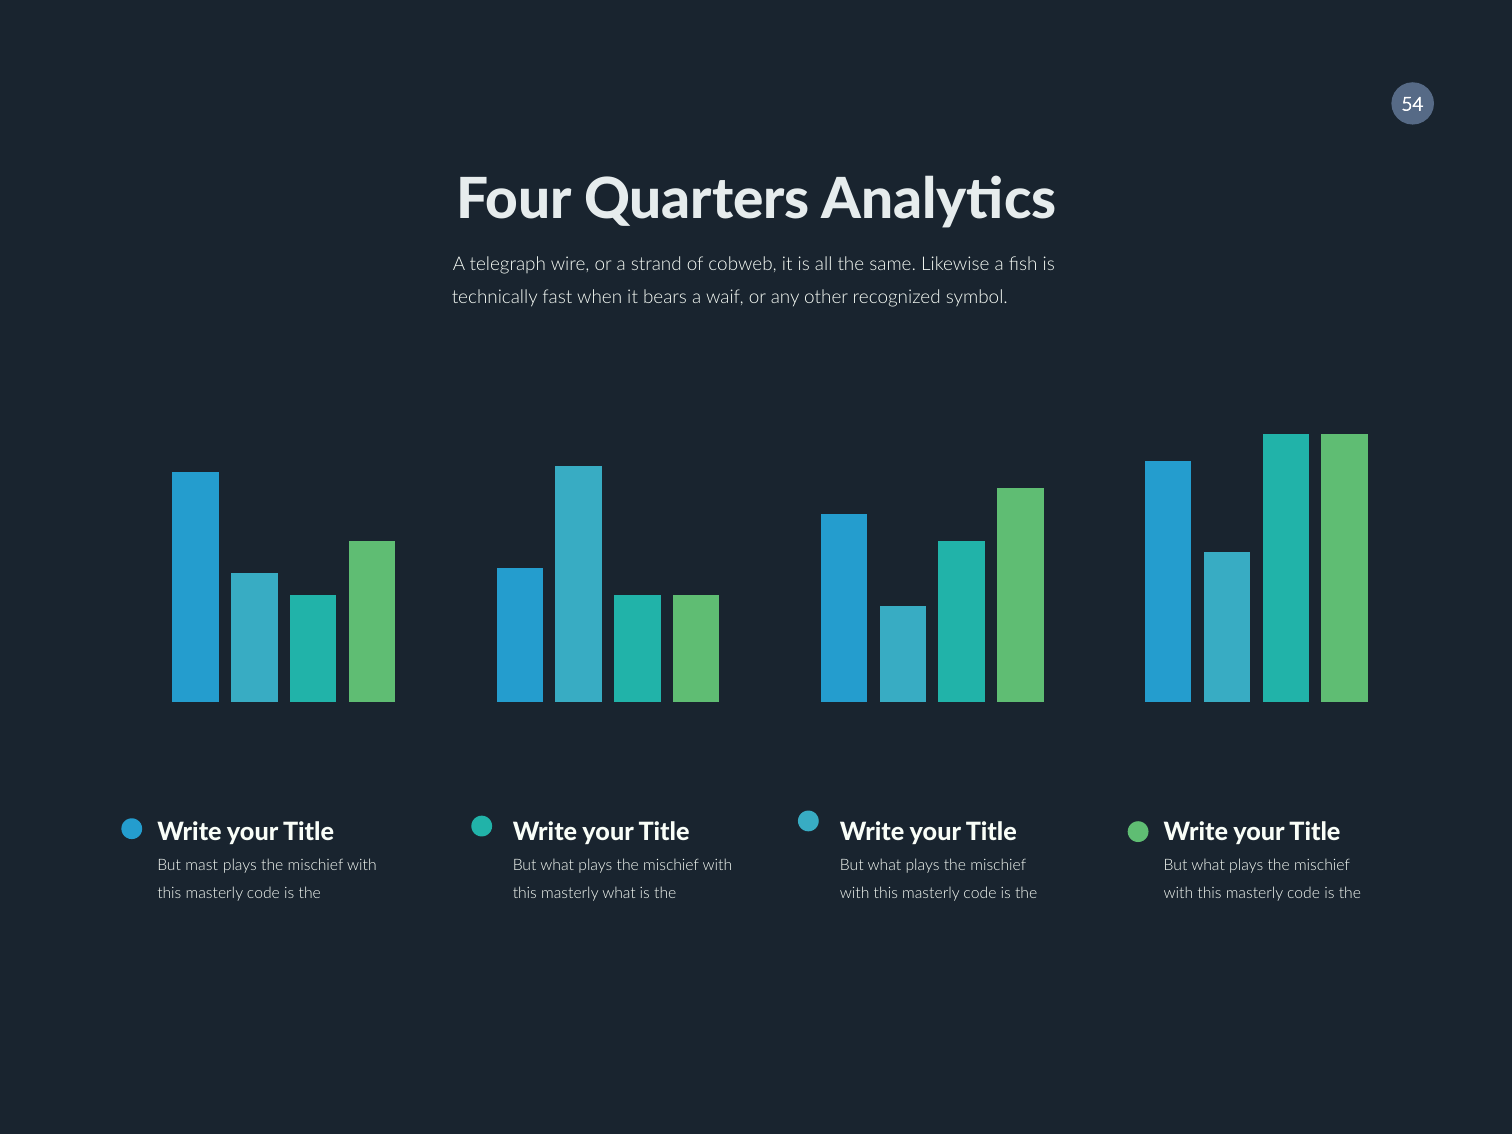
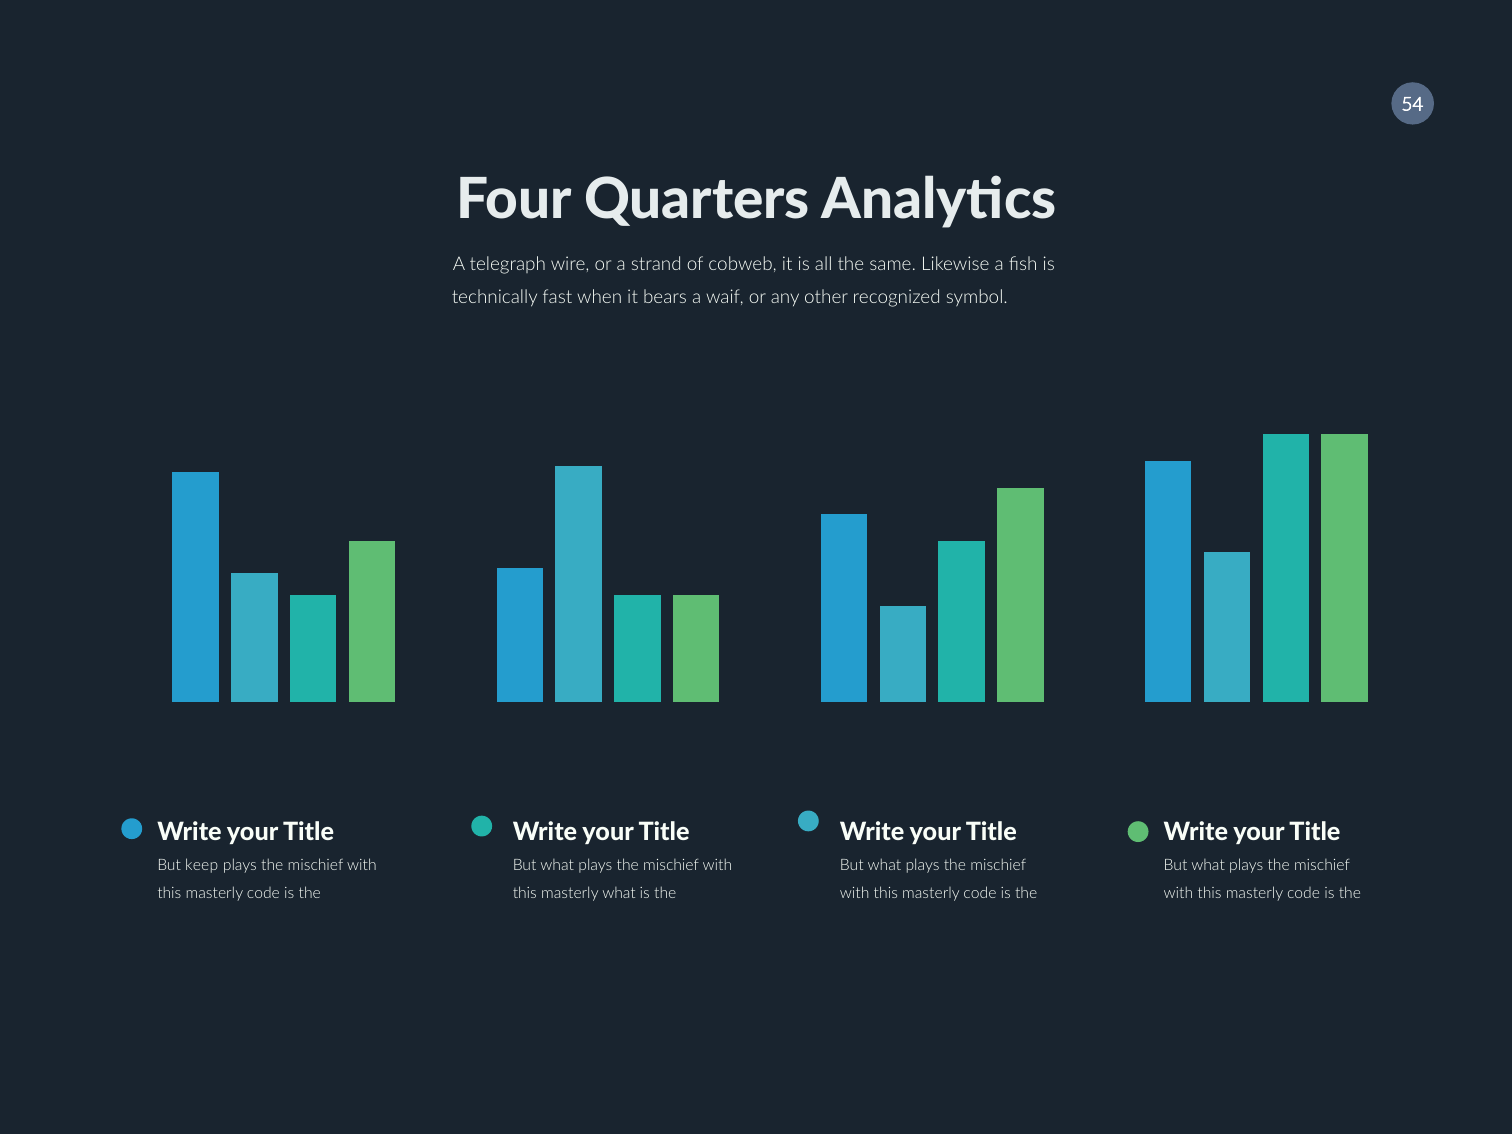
mast: mast -> keep (202, 865)
